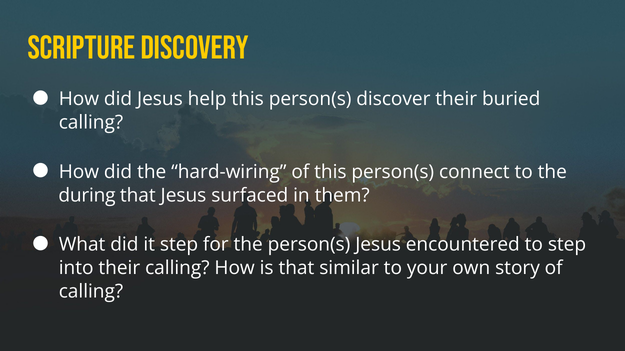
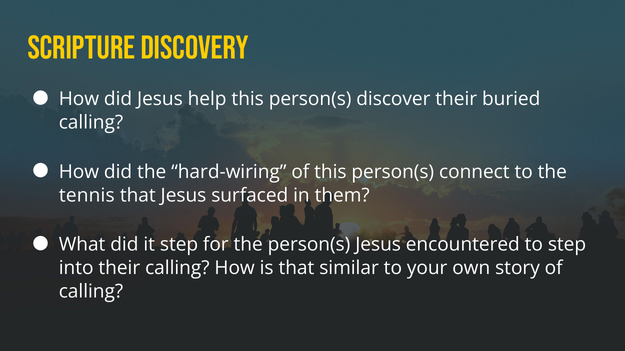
during: during -> tennis (87, 196)
